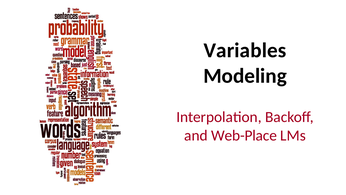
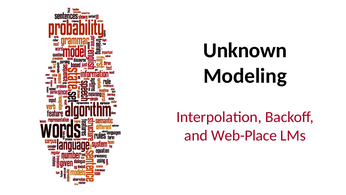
Variables: Variables -> Unknown (245, 50)
